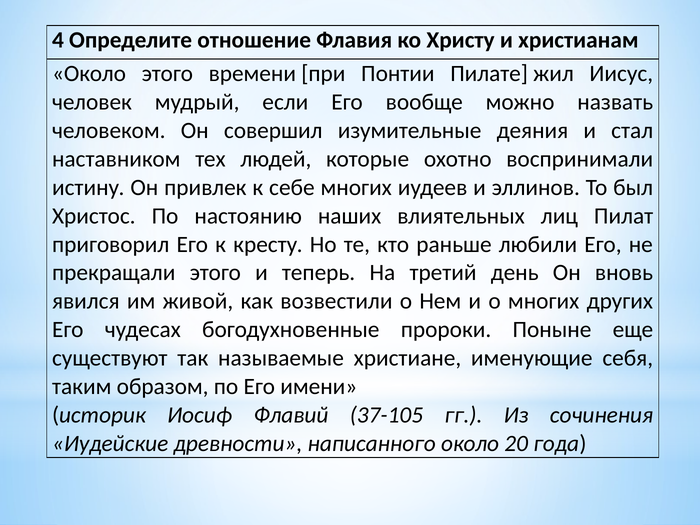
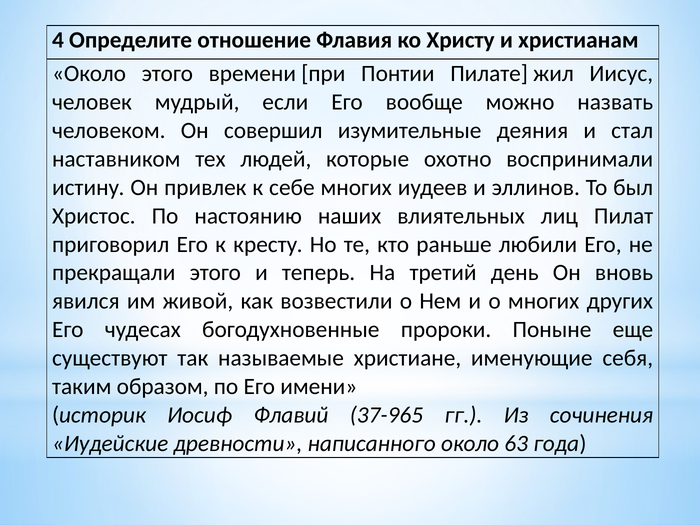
37-105: 37-105 -> 37-965 (386, 415)
20: 20 -> 63 (516, 444)
